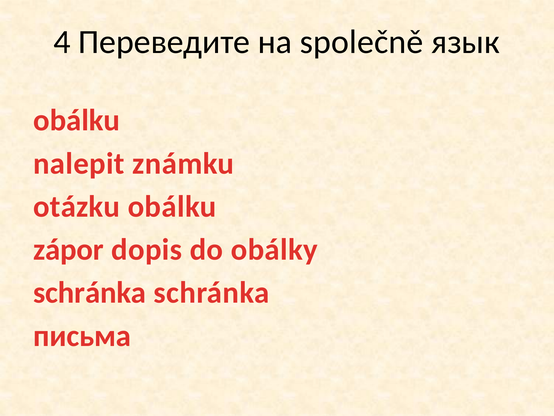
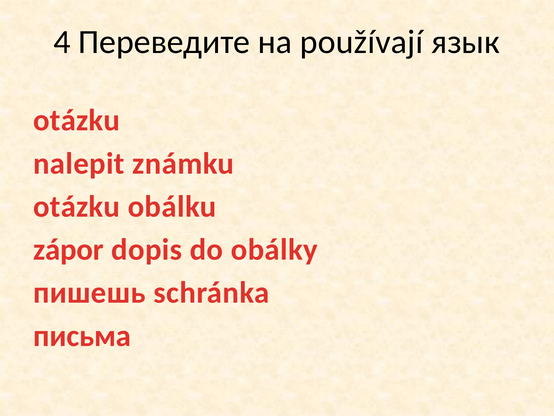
společně: společně -> používají (362, 42)
obálku: obálku -> otázku (77, 120)
schránka: schránka -> пишешь (89, 292)
